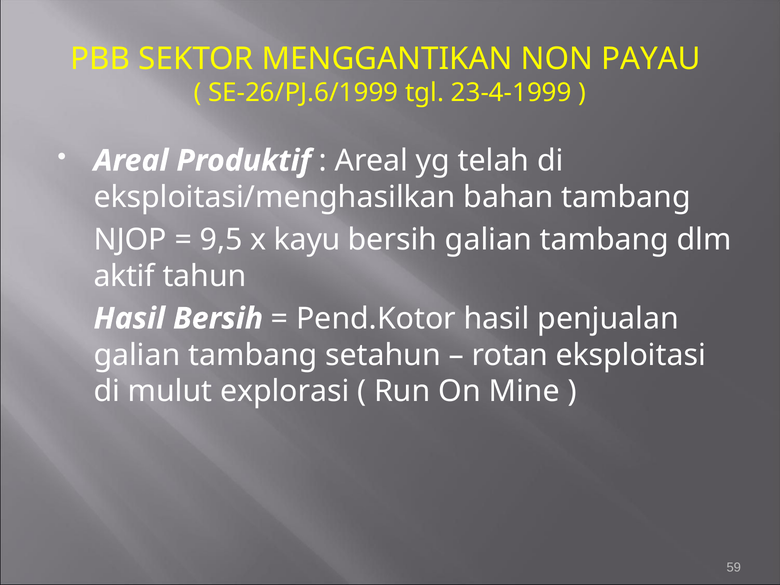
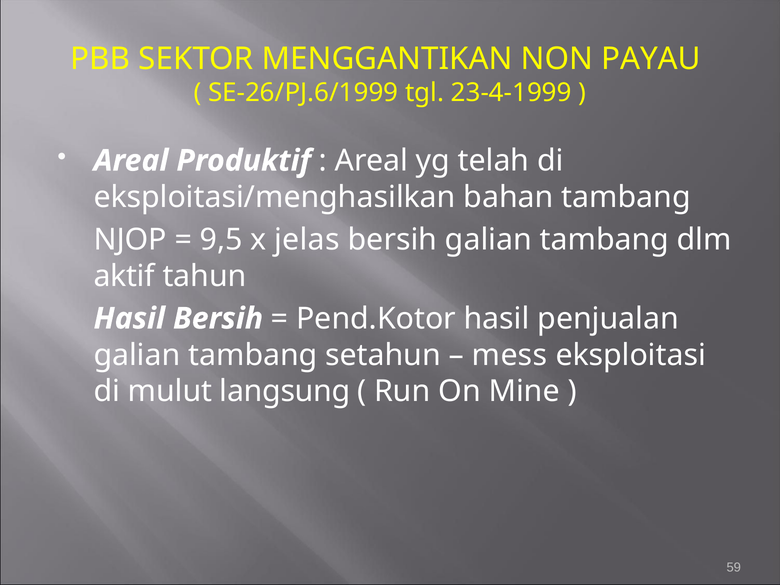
kayu: kayu -> jelas (307, 240)
rotan: rotan -> mess (510, 355)
explorasi: explorasi -> langsung (285, 391)
